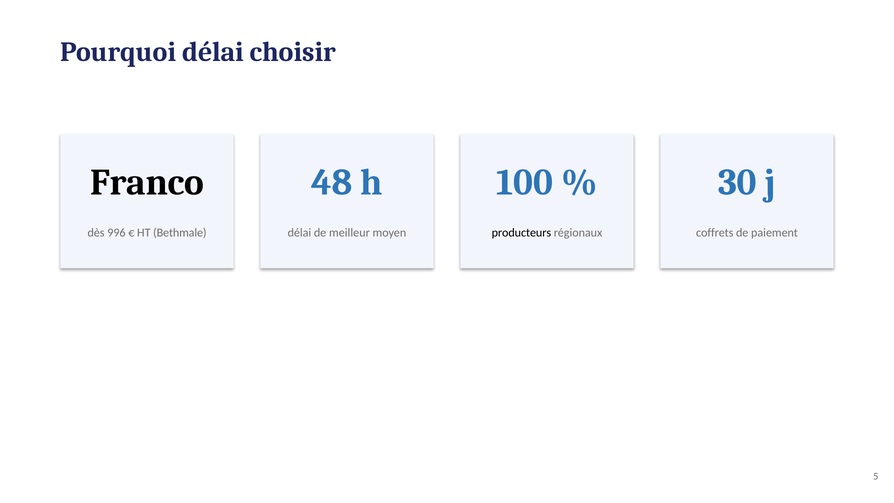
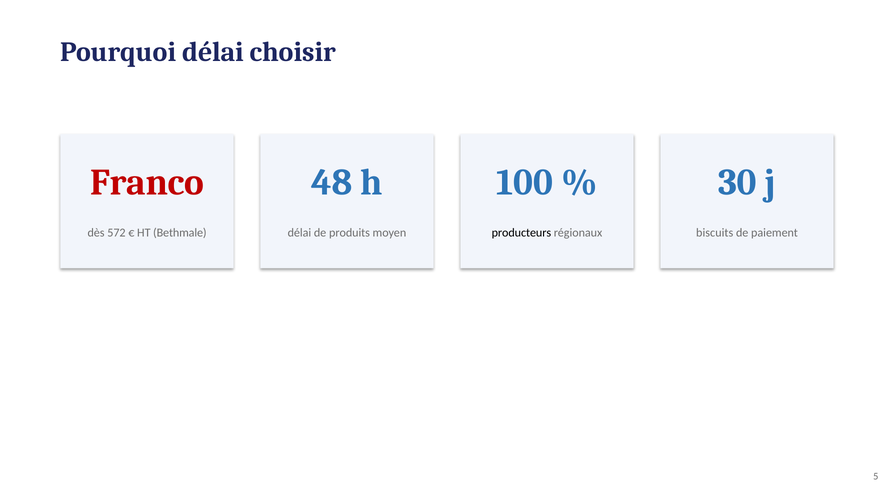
Franco colour: black -> red (147, 183)
996: 996 -> 572 (116, 233)
meilleur: meilleur -> produits (350, 233)
coffrets: coffrets -> biscuits (715, 233)
